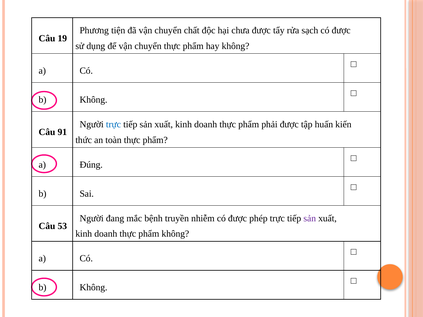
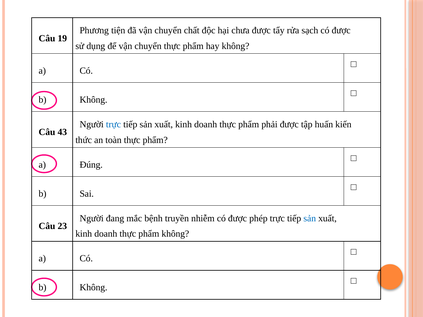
91: 91 -> 43 (62, 132)
sản colour: purple -> blue (310, 218)
53: 53 -> 23 (62, 226)
